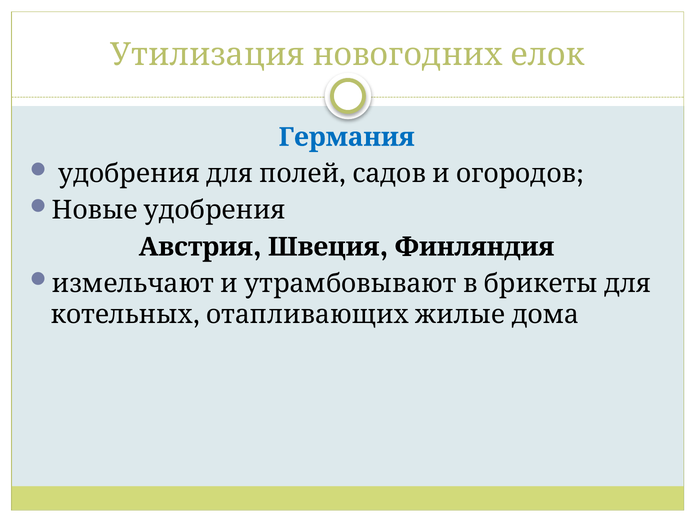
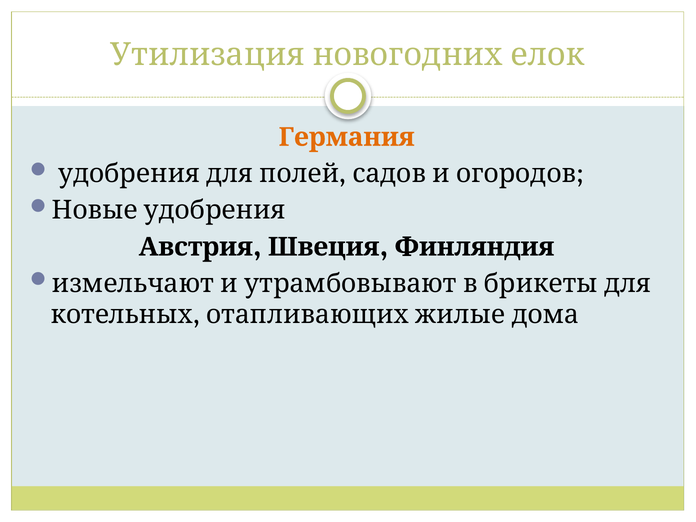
Германия colour: blue -> orange (347, 137)
